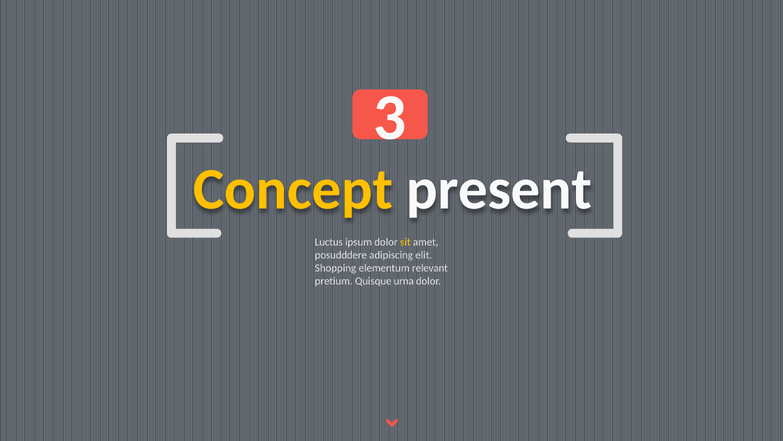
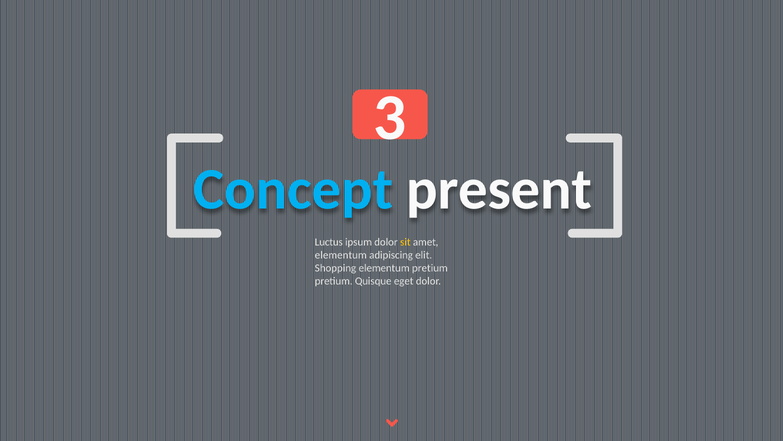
Concept colour: yellow -> light blue (293, 189)
posudddere: posudddere -> elementum (341, 255)
elementum relevant: relevant -> pretium (430, 268)
urna: urna -> eget (404, 281)
